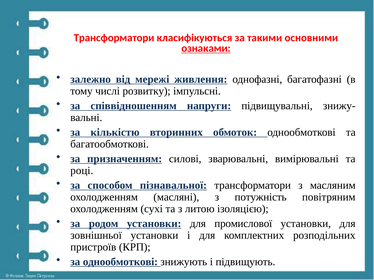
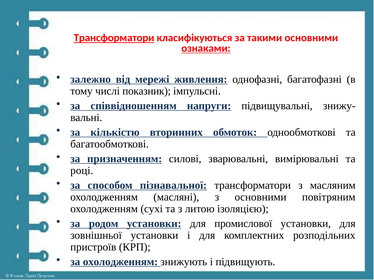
Трансформатори underline: none -> present (114, 38)
розвитку: розвитку -> показник (147, 91)
з потужність: потужність -> основними (261, 197)
за однообмоткові: однообмоткові -> охолодженням (120, 262)
